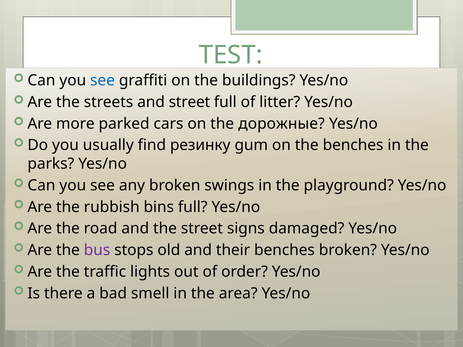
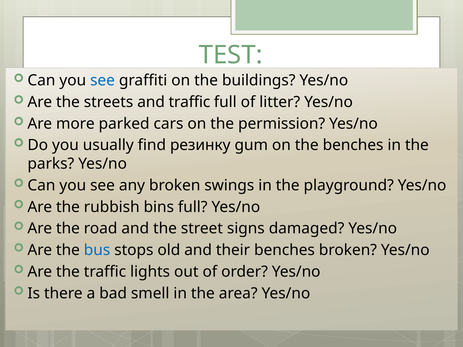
and street: street -> traffic (189, 102)
дорожные: дорожные -> permission (282, 124)
bus colour: purple -> blue (97, 250)
